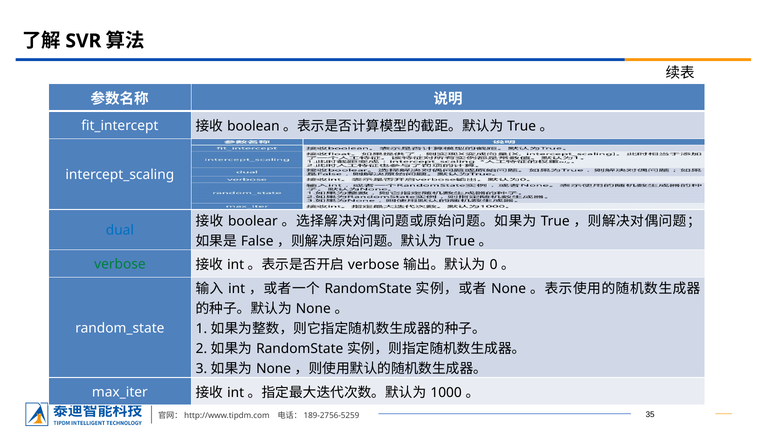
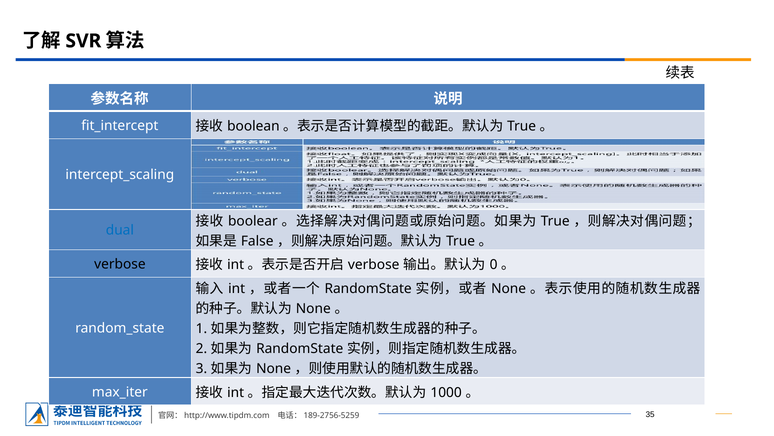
verbose colour: green -> black (120, 264)
